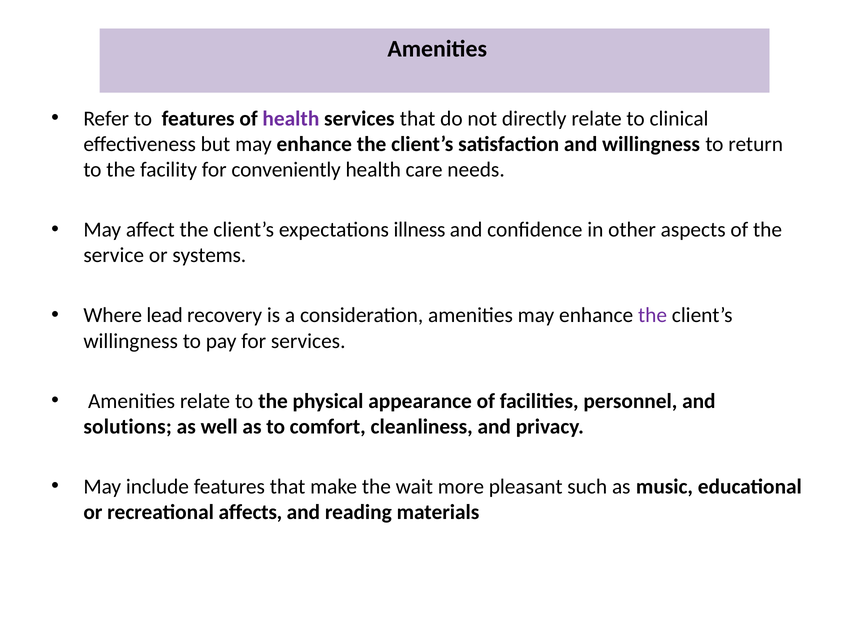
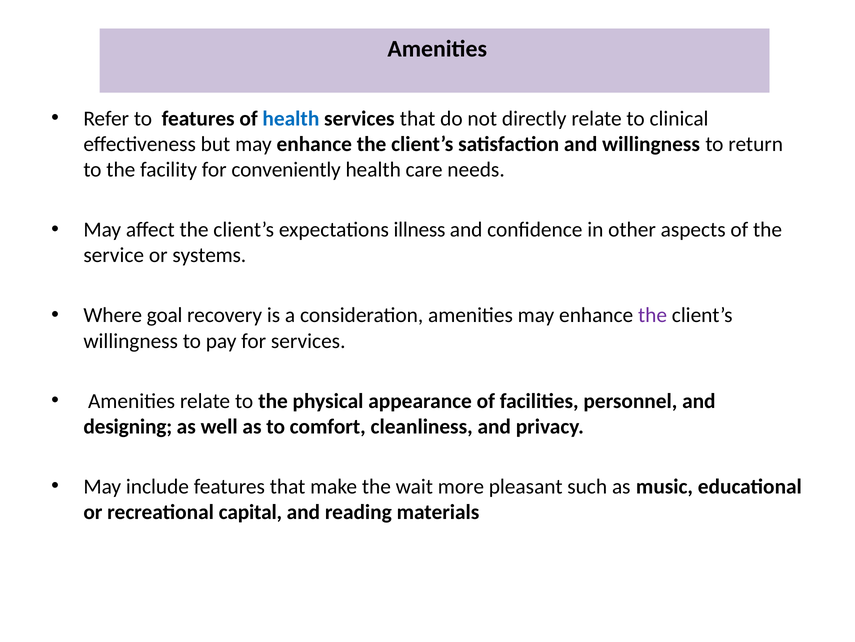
health colour: purple -> blue (291, 118)
lead: lead -> goal (165, 315)
solutions: solutions -> designing (128, 426)
affects: affects -> capital (250, 512)
